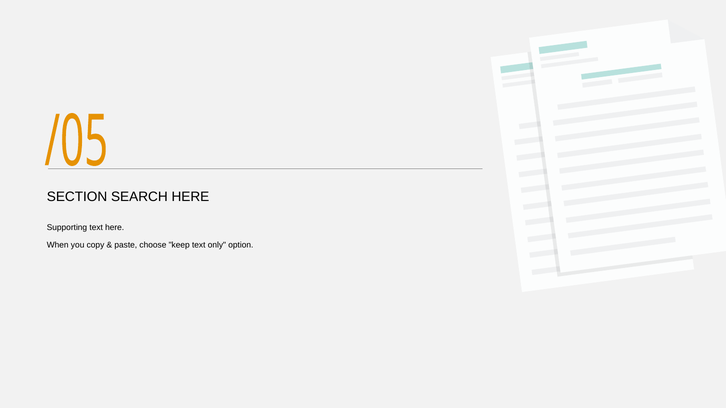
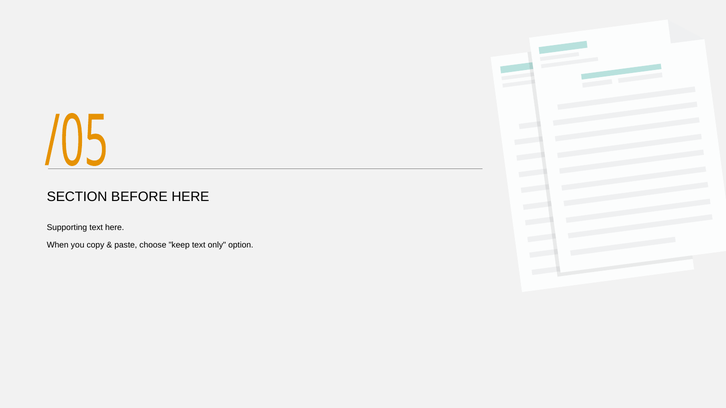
SEARCH: SEARCH -> BEFORE (139, 197)
